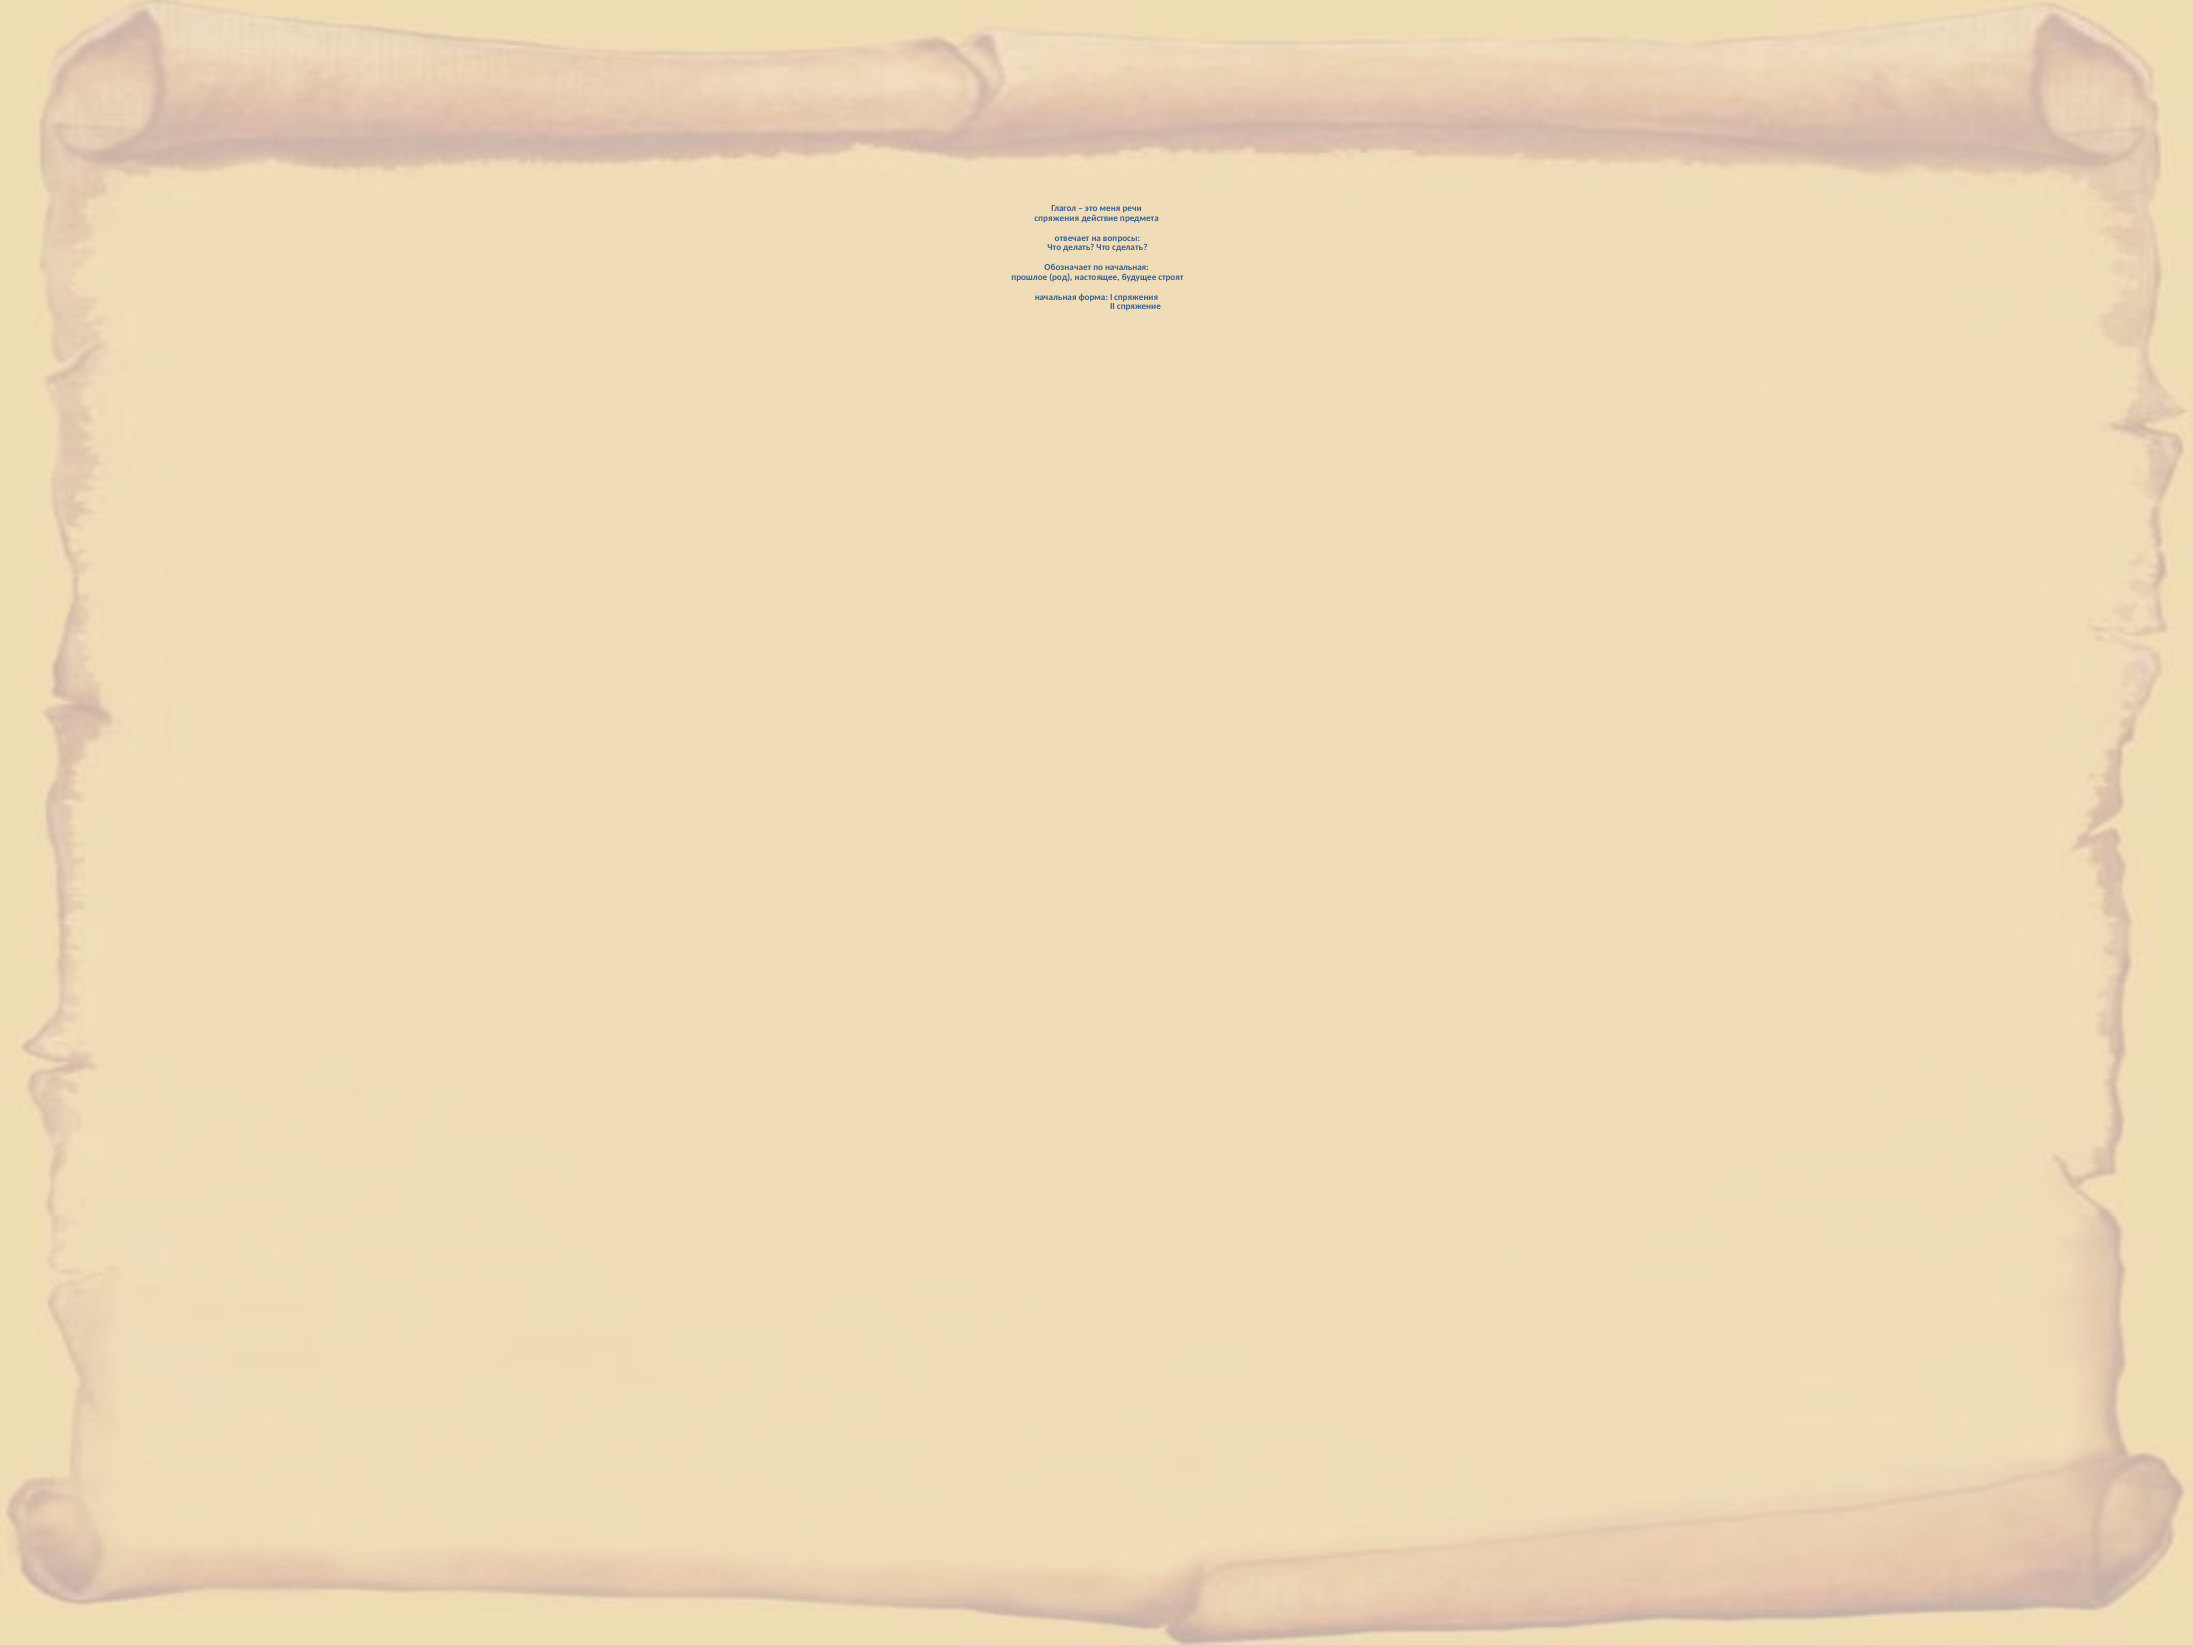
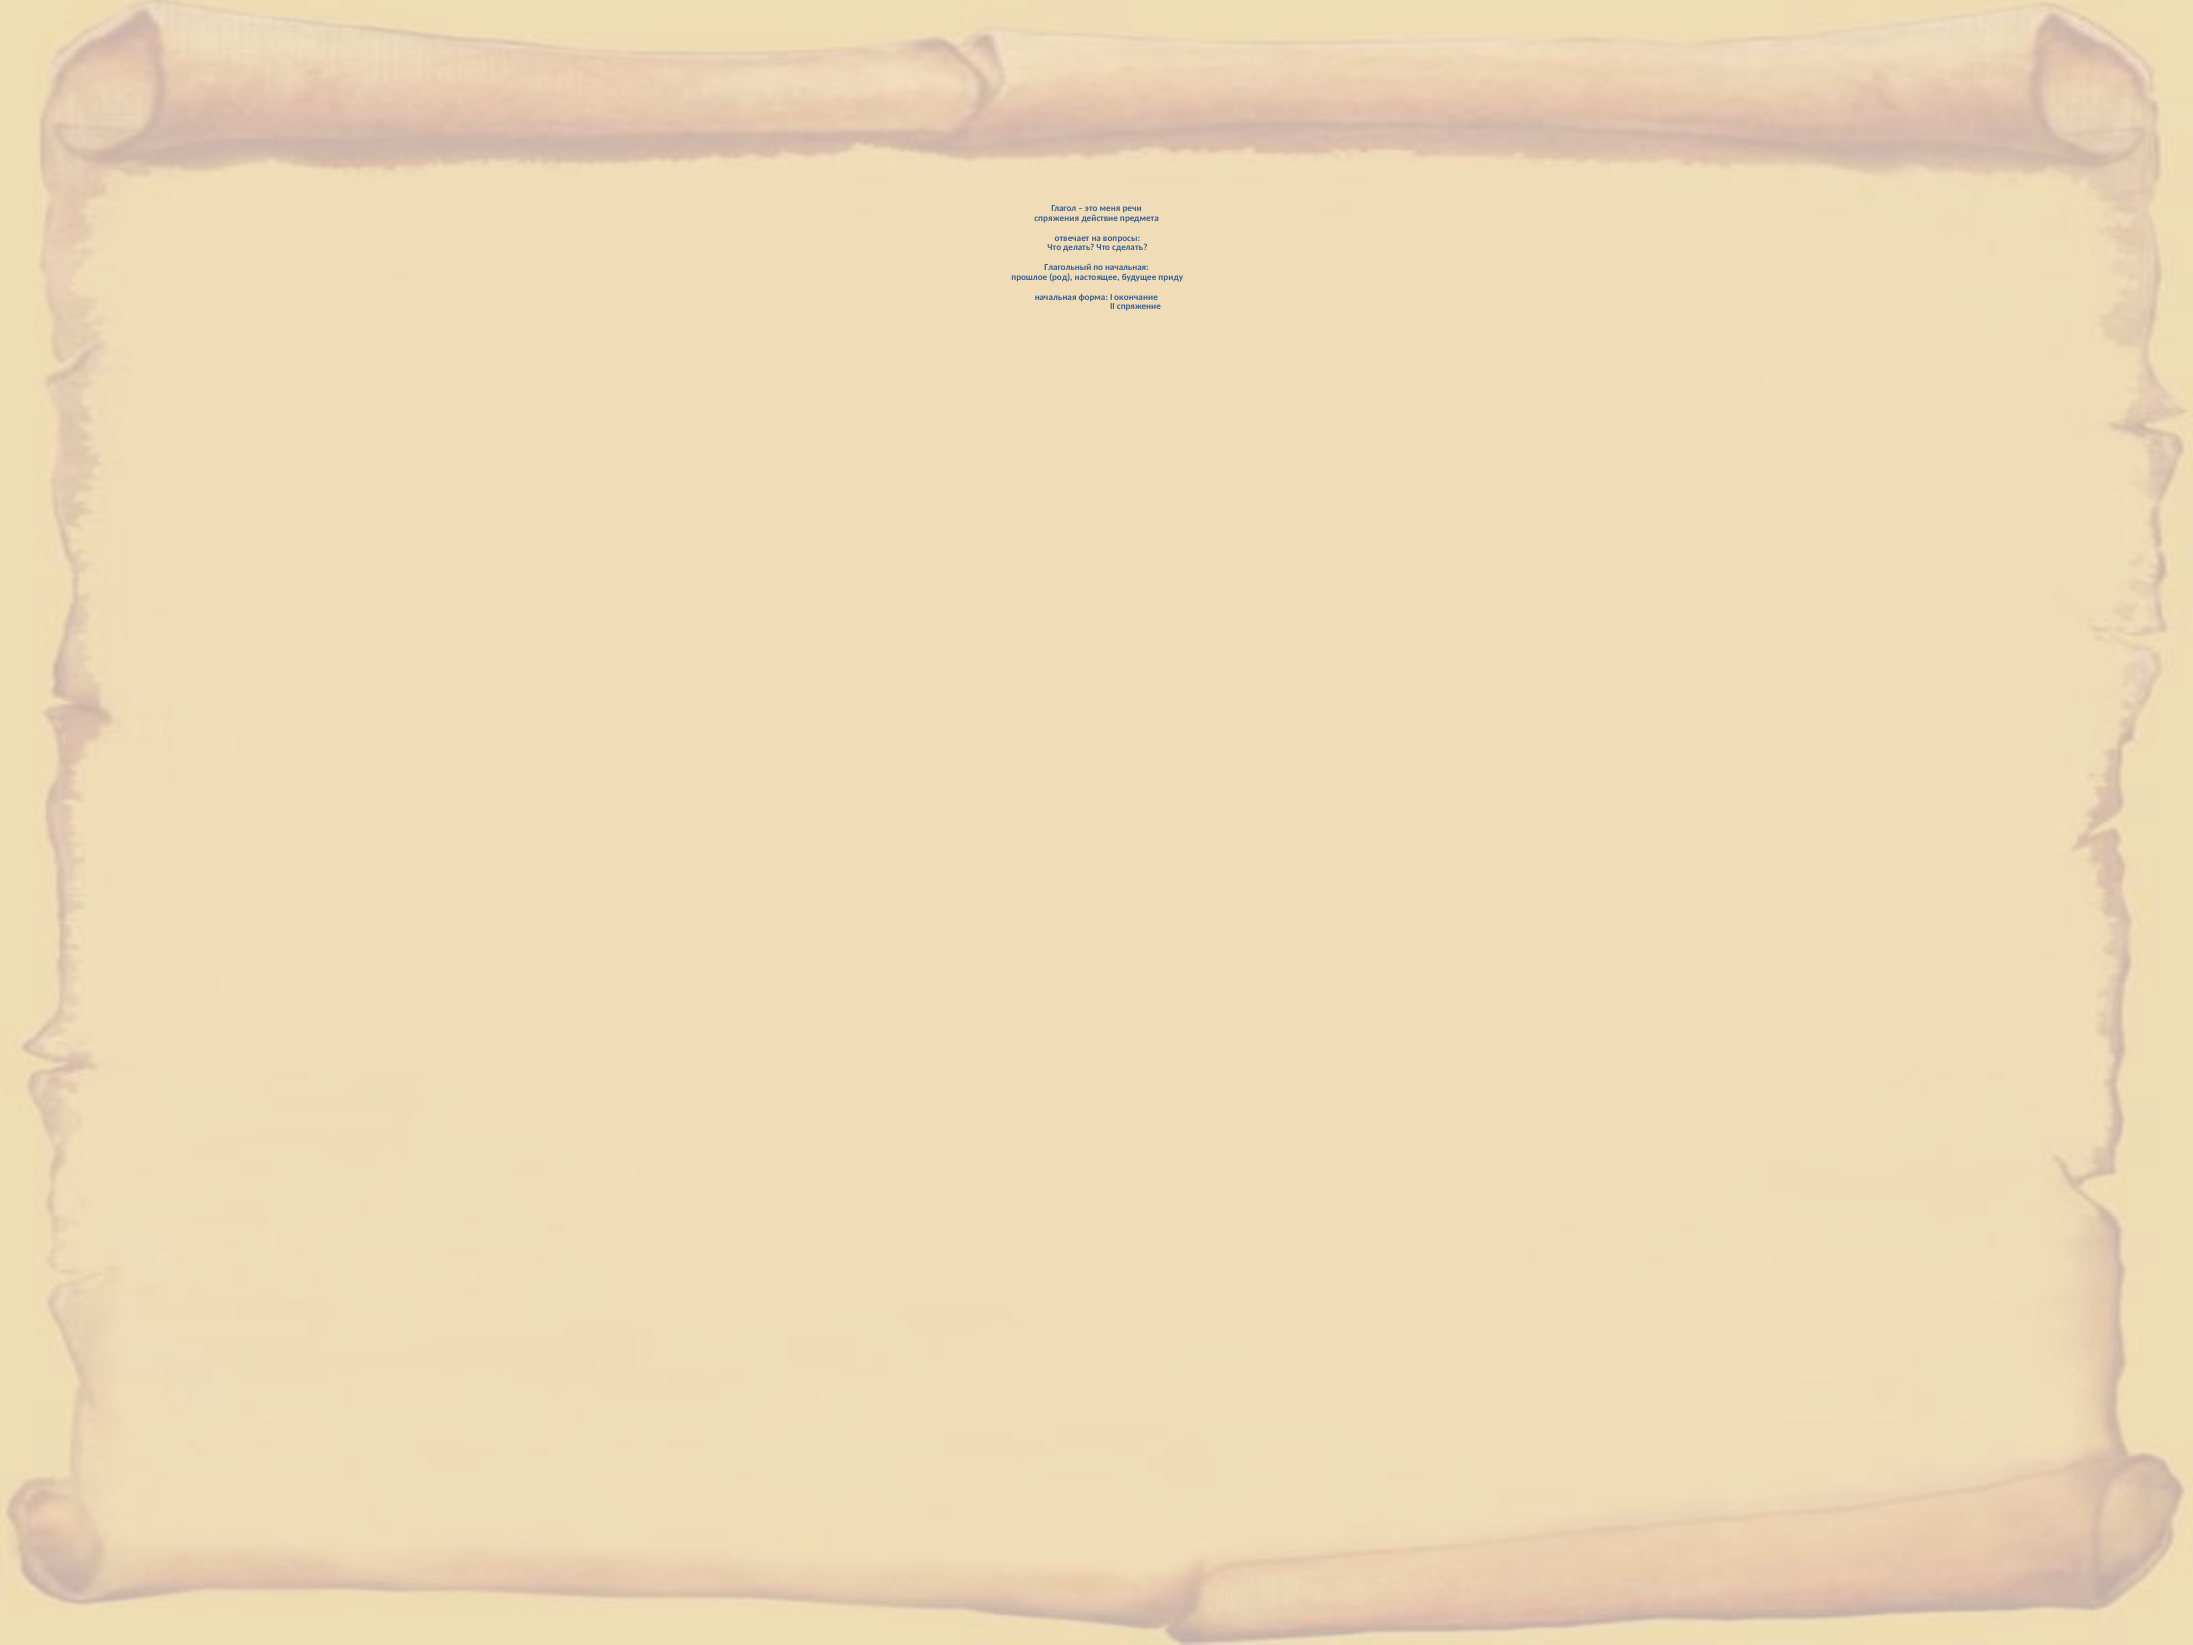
Обозначает: Обозначает -> Глагольный (1068, 267)
строят: строят -> приду (1171, 277)
I спряжения: спряжения -> окончание (1136, 297)
